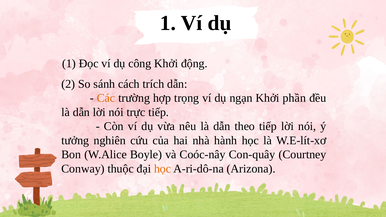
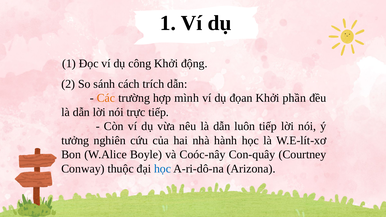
trọng: trọng -> mình (187, 98)
ngạn: ngạn -> đọan (241, 98)
theo: theo -> luôn (245, 126)
học colour: orange -> blue (163, 169)
